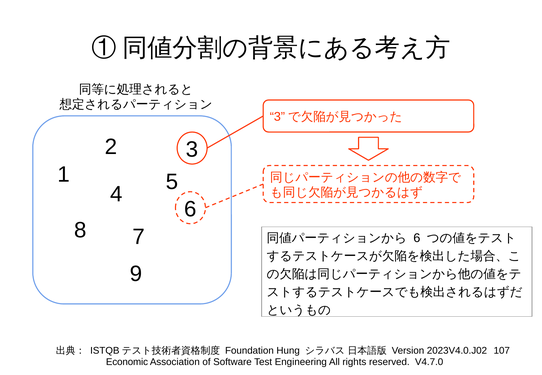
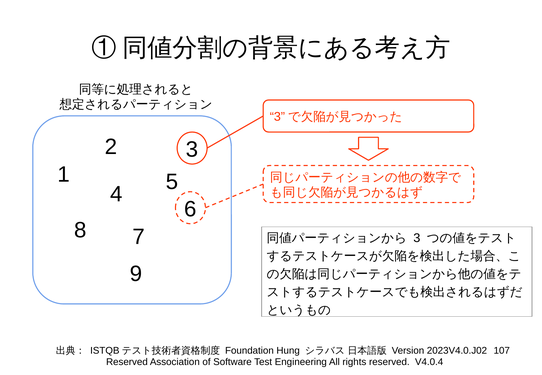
6: 6 -> 3 (417, 238)
Economic: Economic -> Reserved (127, 362)
V4.7.0: V4.7.0 -> V4.0.4 (429, 362)
